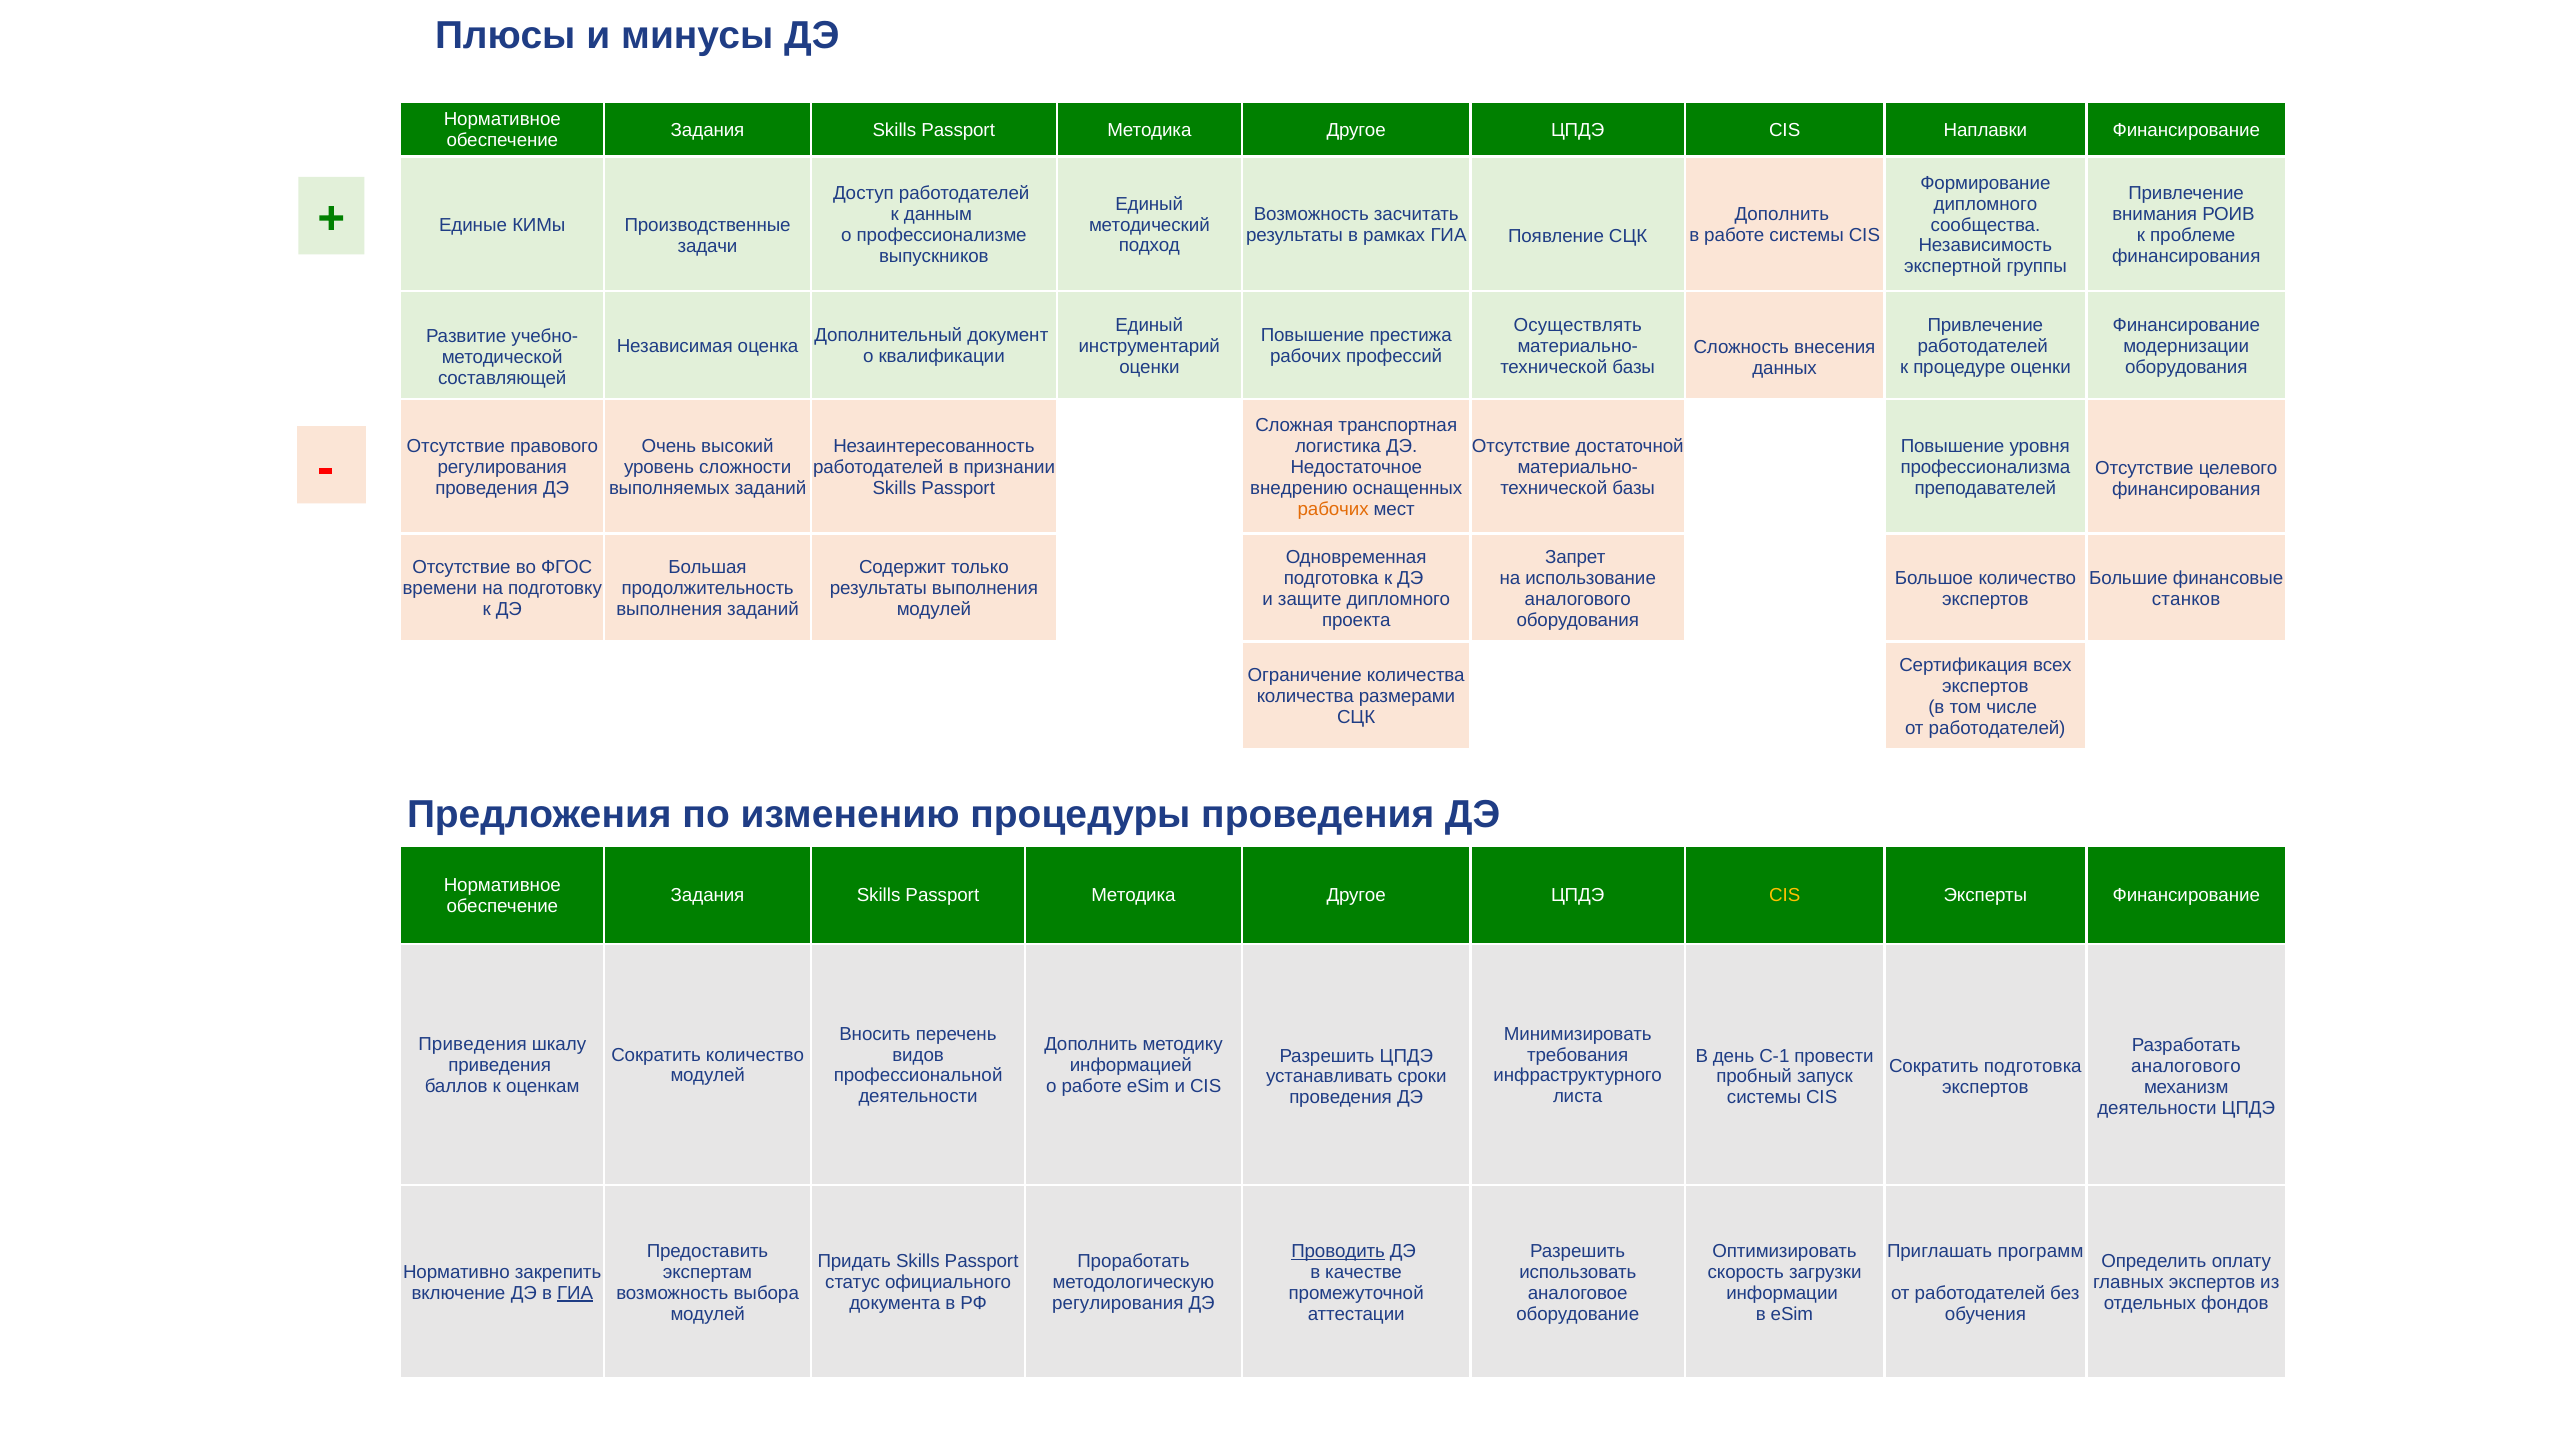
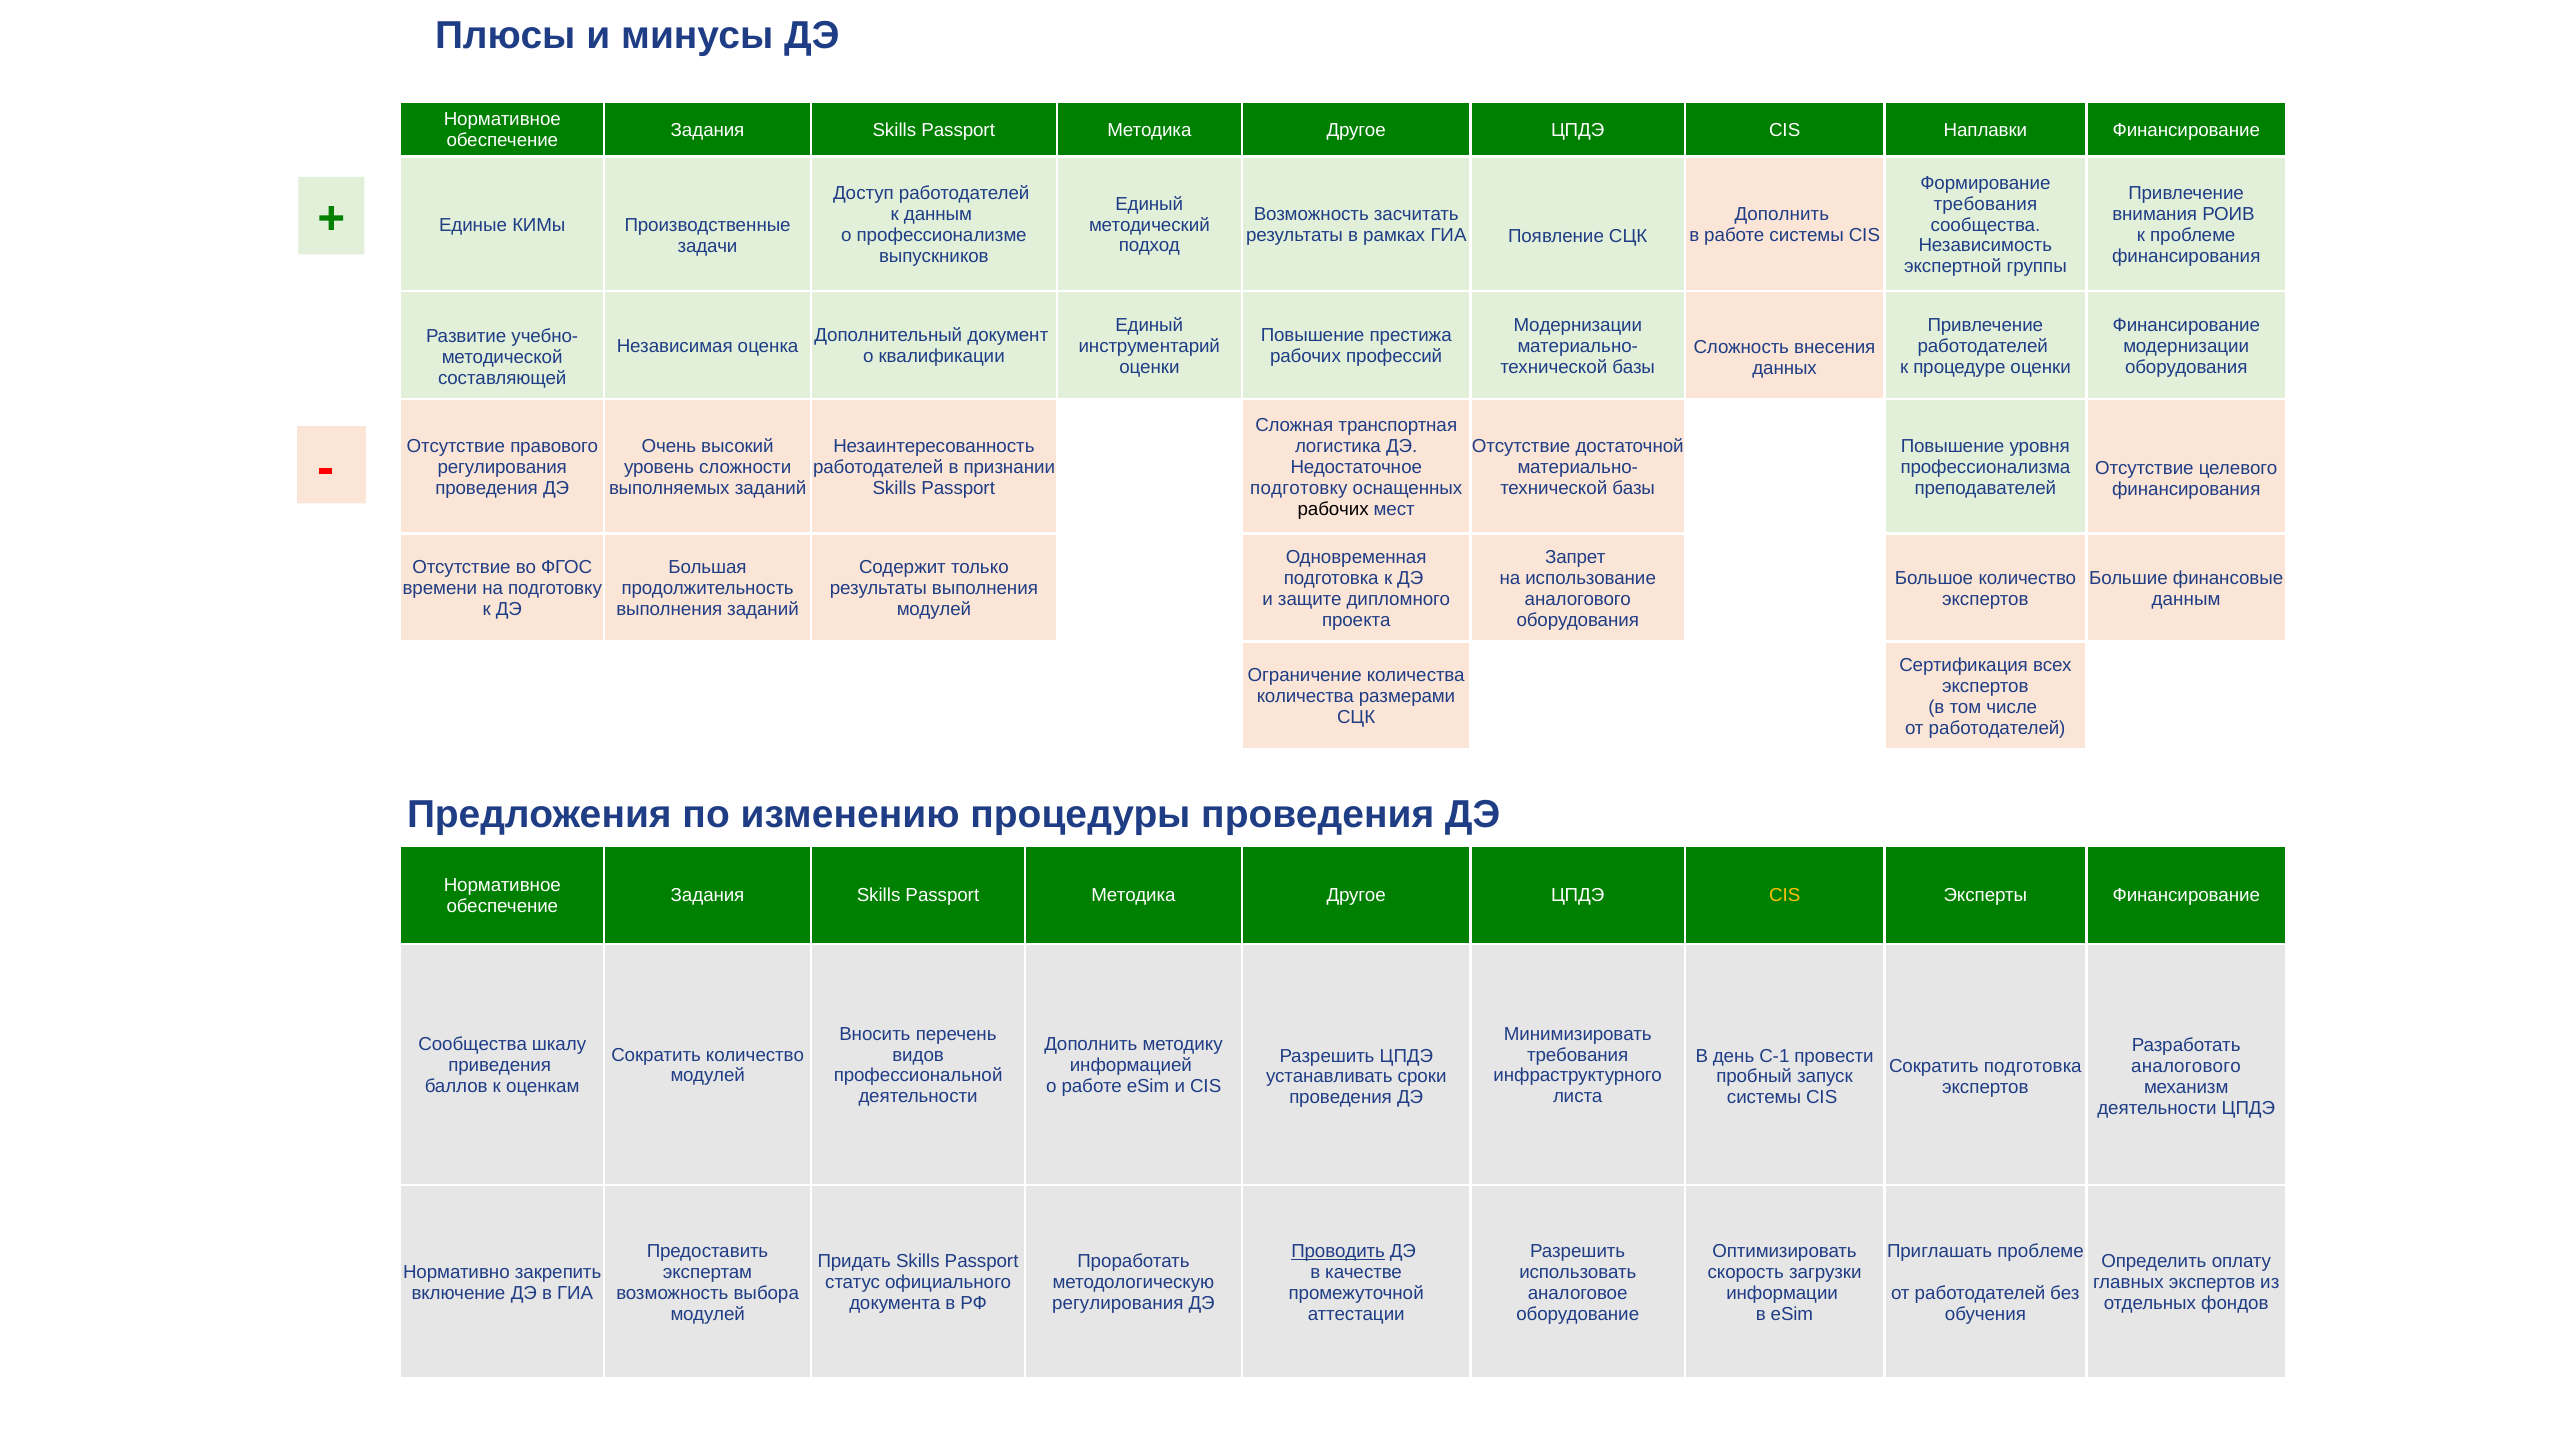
дипломного: дипломного -> требования (1985, 204)
Осуществлять: Осуществлять -> Модернизации (1578, 325)
внедрению: внедрению -> подготовку (1299, 488)
рабочих colour: orange -> black (1333, 509)
станков: станков -> данным (2186, 599)
Приведения: Приведения -> Сообщества (473, 1044)
Приглашать программ: программ -> проблеме (2041, 1251)
ГИА underline: present -> none (575, 1293)
